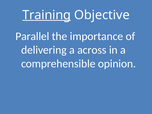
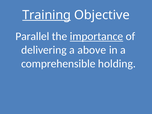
importance underline: none -> present (96, 36)
across: across -> above (92, 50)
opinion: opinion -> holding (117, 64)
